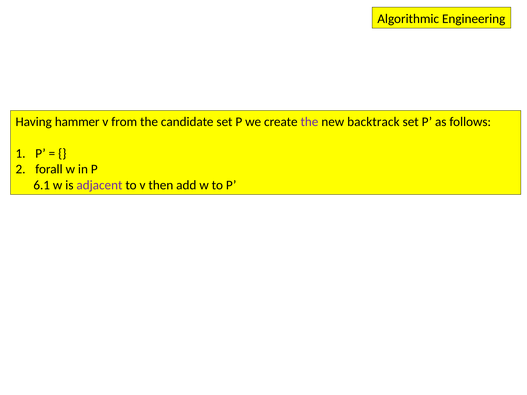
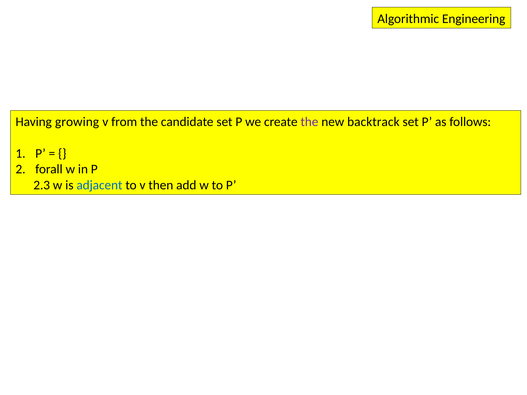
hammer: hammer -> growing (77, 122)
6.1: 6.1 -> 2.3 (42, 185)
adjacent colour: purple -> blue (99, 185)
